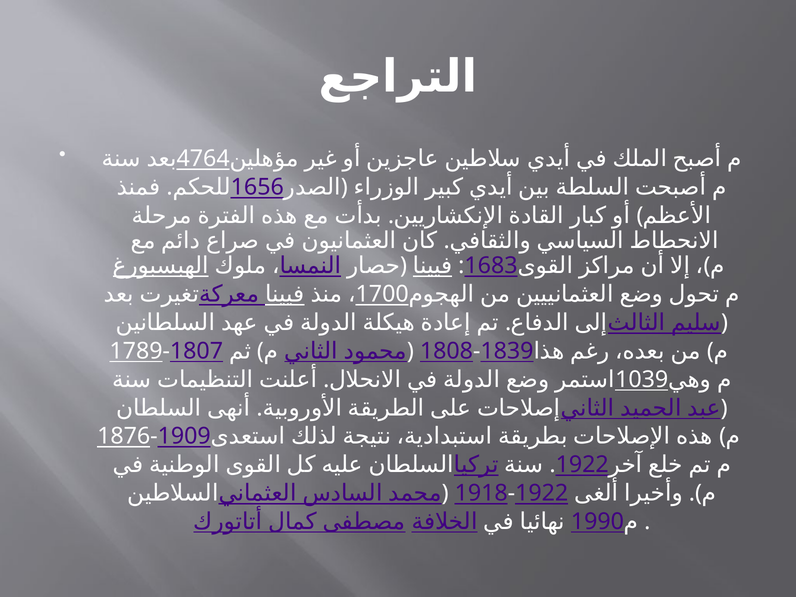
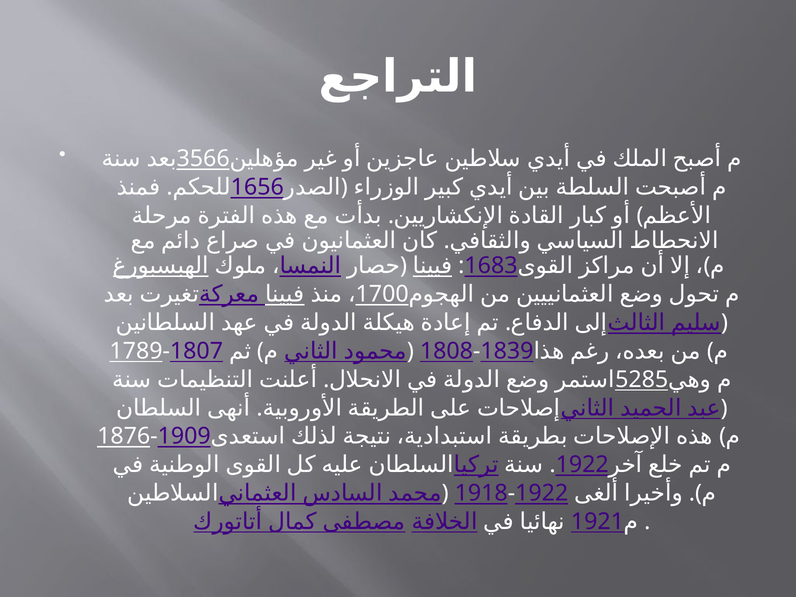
4764: 4764 -> 3566 (203, 159)
1039: 1039 -> 5285 (642, 379)
1990: 1990 -> 1921 (597, 522)
